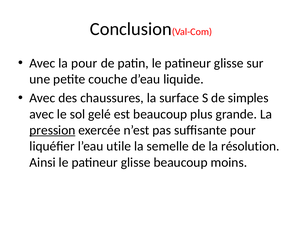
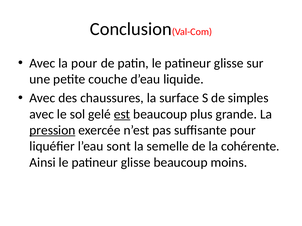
est underline: none -> present (122, 114)
utile: utile -> sont (119, 147)
résolution: résolution -> cohérente (250, 147)
